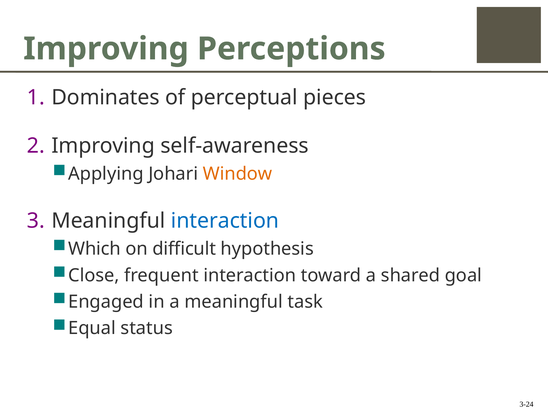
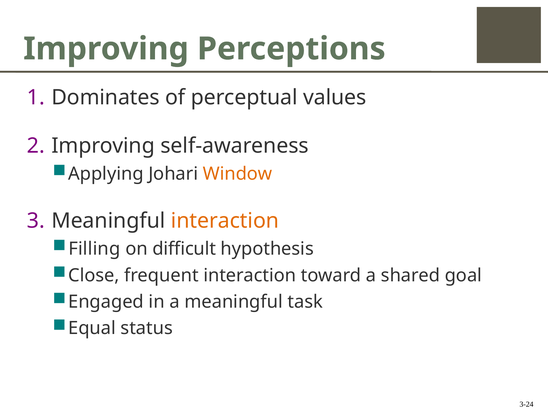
pieces: pieces -> values (335, 97)
interaction colour: blue -> orange (225, 221)
Which: Which -> Filling (94, 249)
